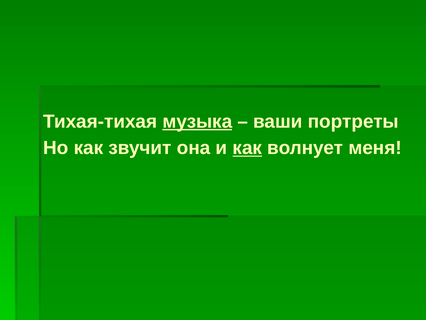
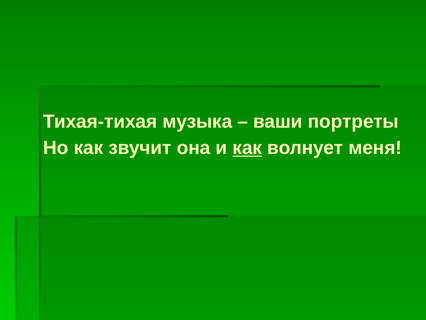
музыка underline: present -> none (197, 121)
